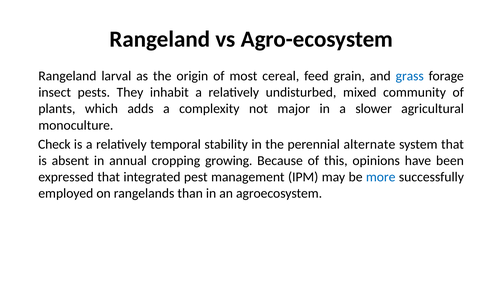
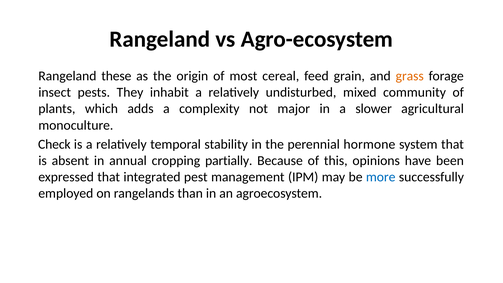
larval: larval -> these (116, 76)
grass colour: blue -> orange (410, 76)
alternate: alternate -> hormone (369, 144)
growing: growing -> partially (229, 161)
